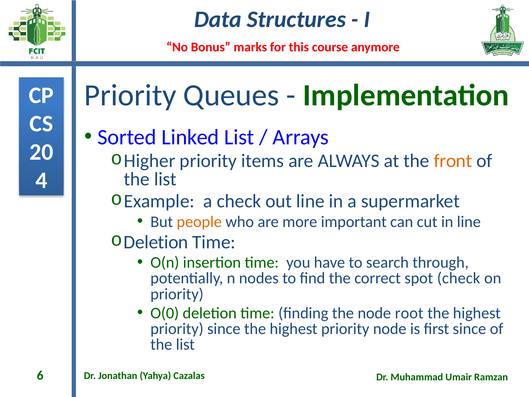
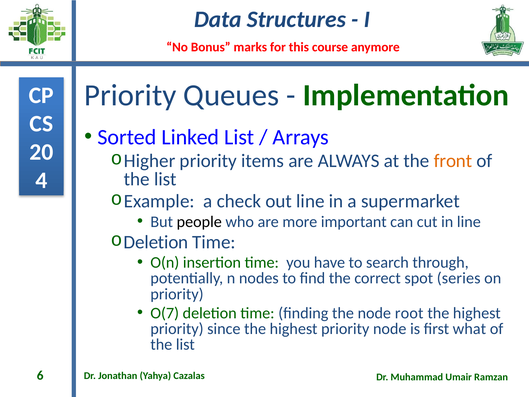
people colour: orange -> black (199, 222)
spot check: check -> series (459, 278)
O(0: O(0 -> O(7 (165, 313)
first since: since -> what (469, 329)
